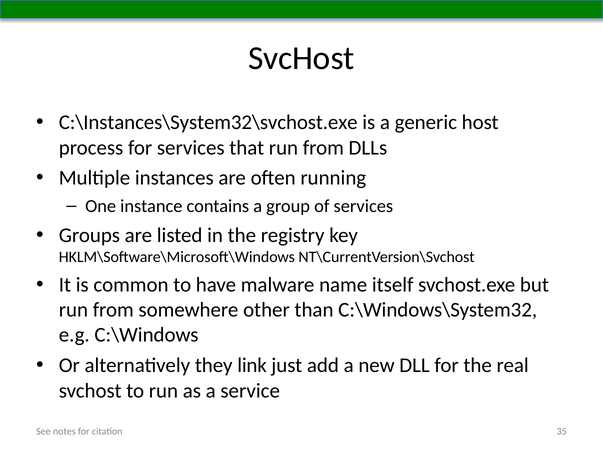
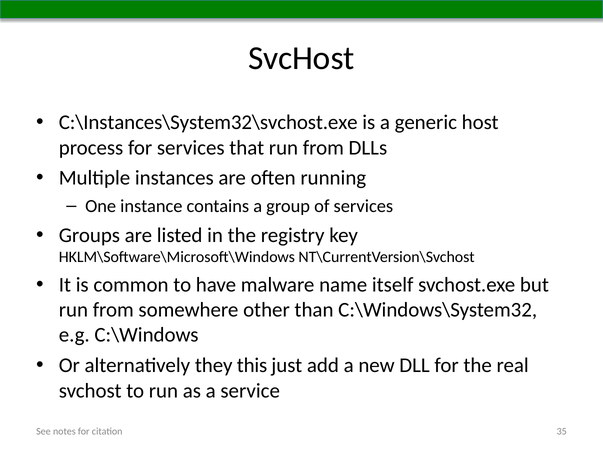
link: link -> this (252, 366)
